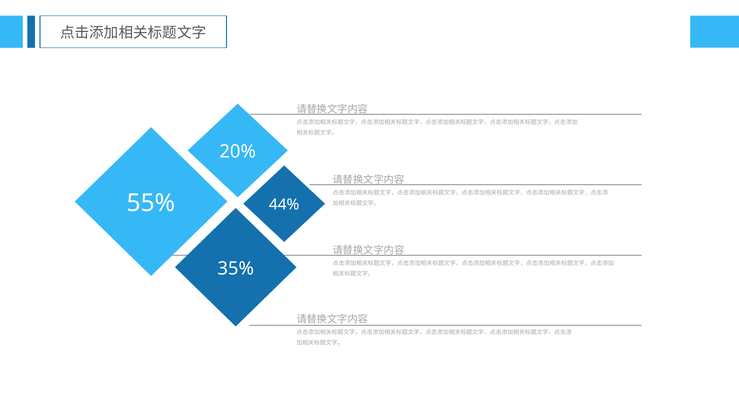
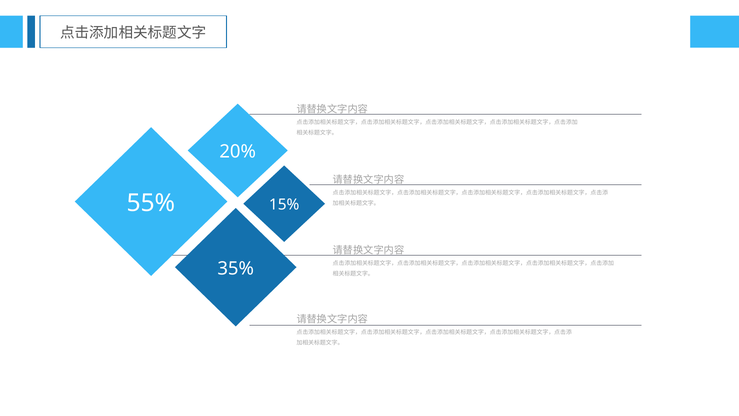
44%: 44% -> 15% (284, 205)
